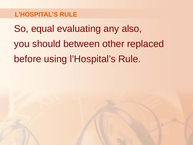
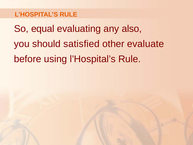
between: between -> satisfied (81, 44)
replaced: replaced -> evaluate (146, 44)
